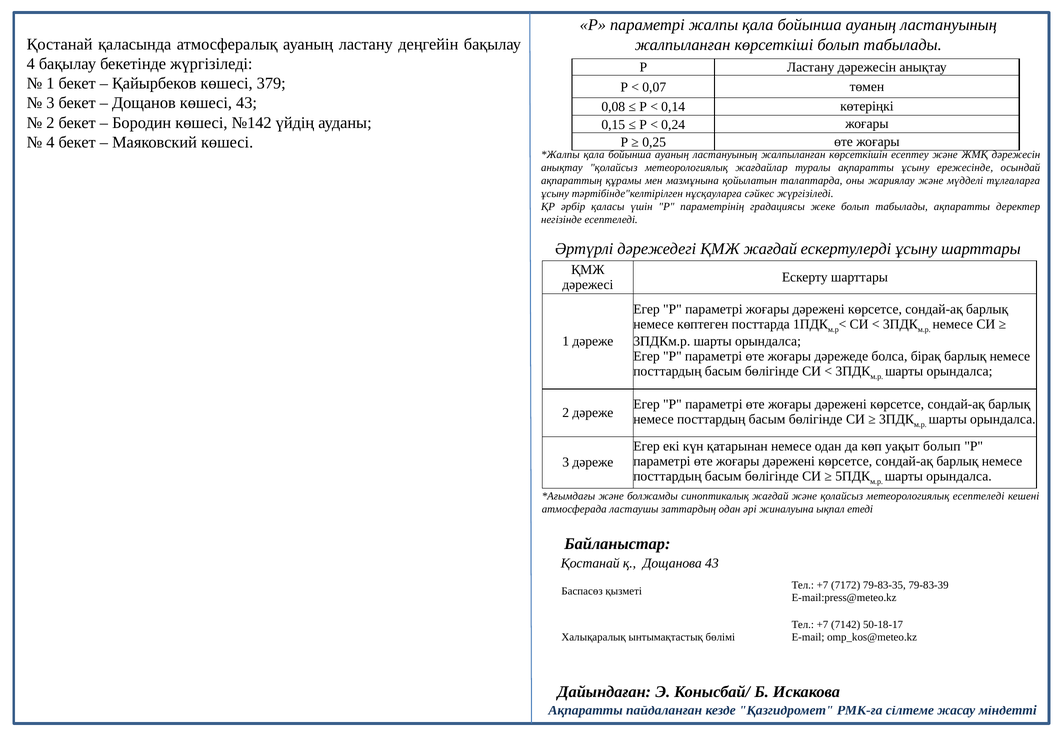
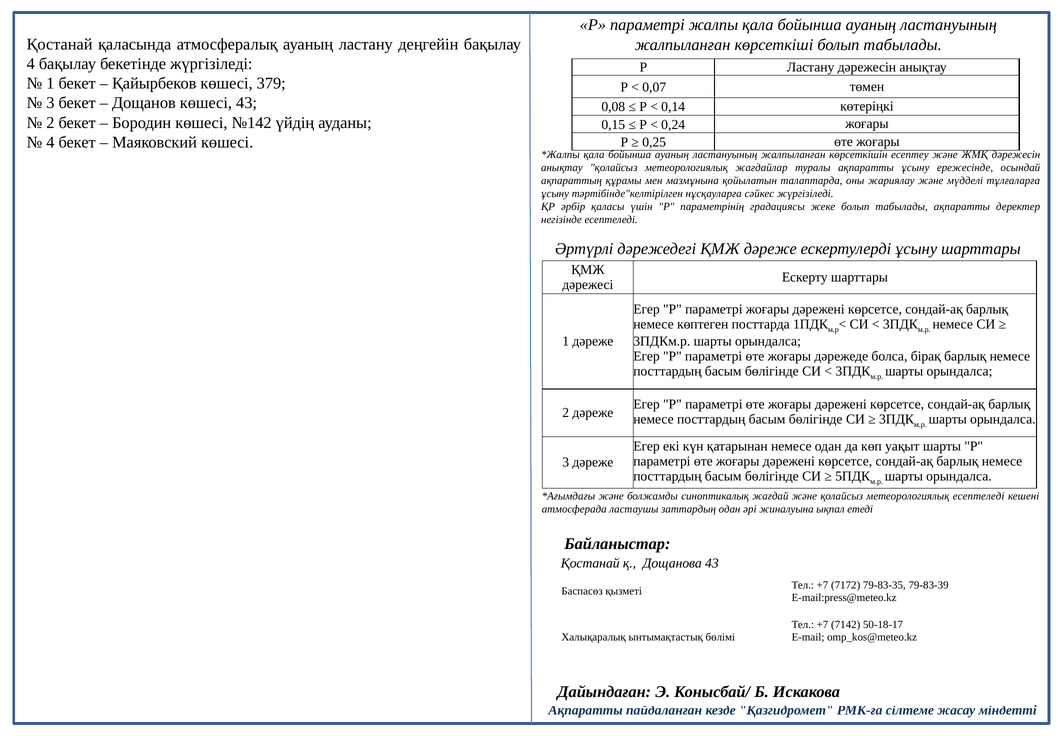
ҚМЖ жағдай: жағдай -> дәреже (770, 249)
уақыт болып: болып -> шарты (942, 446)
